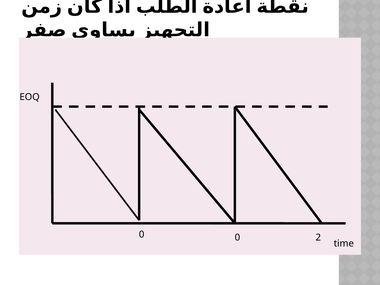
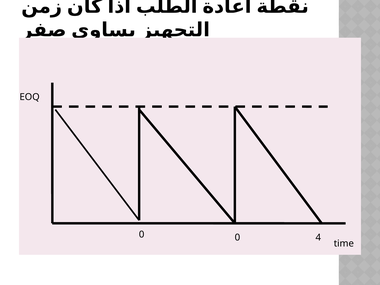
2: 2 -> 4 (318, 237)
